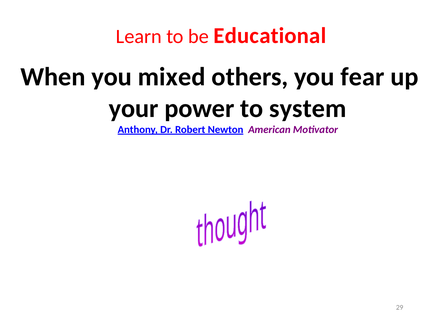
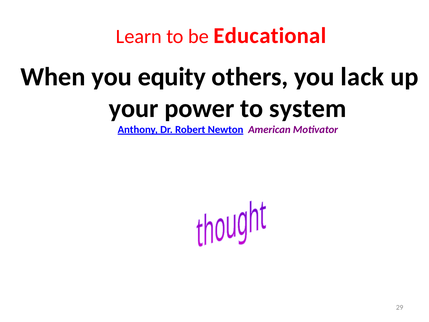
mixed: mixed -> equity (172, 77)
fear: fear -> lack (362, 77)
